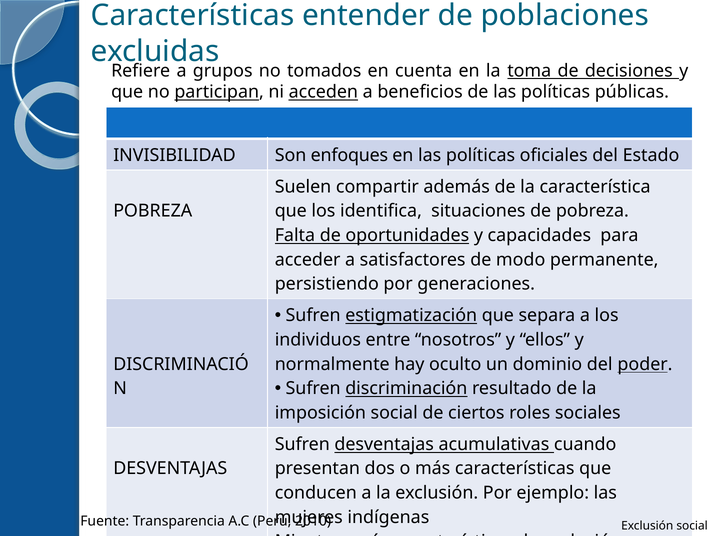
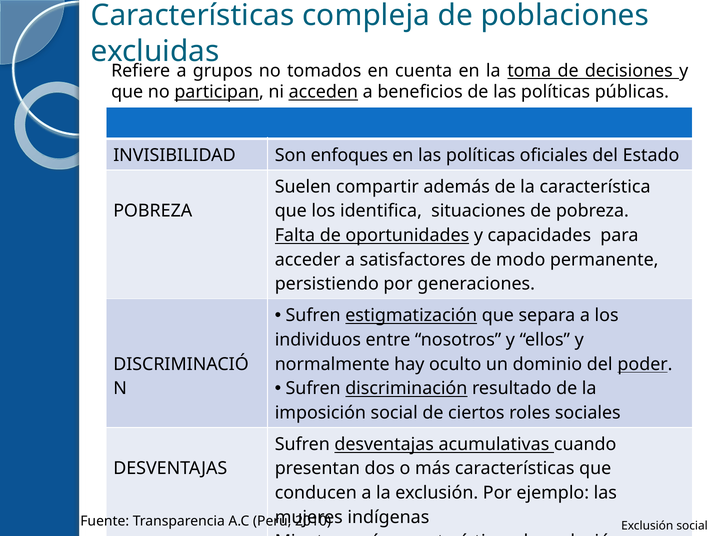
Características entender: entender -> compleja (366, 15)
